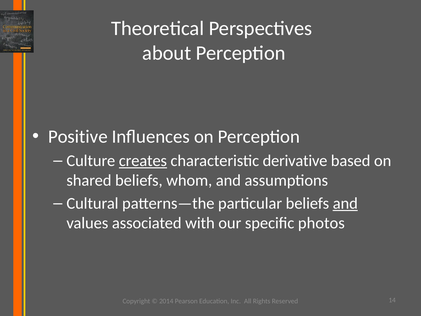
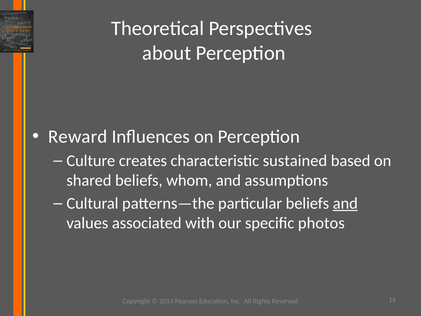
Positive: Positive -> Reward (78, 137)
creates underline: present -> none (143, 161)
derivative: derivative -> sustained (295, 161)
